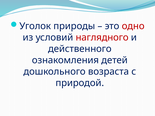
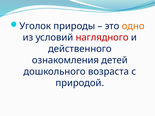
одно colour: red -> orange (133, 26)
